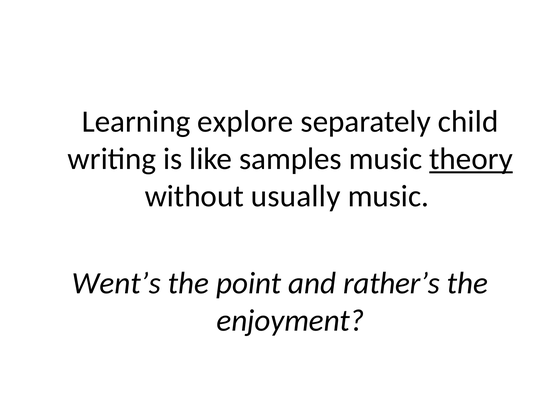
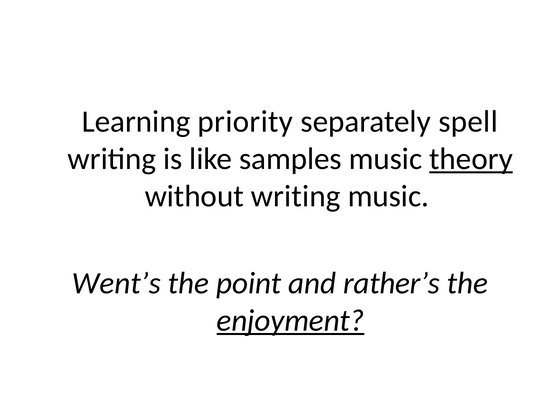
explore: explore -> priority (245, 122)
child: child -> spell (468, 122)
without usually: usually -> writing (296, 196)
enjoyment underline: none -> present (290, 321)
